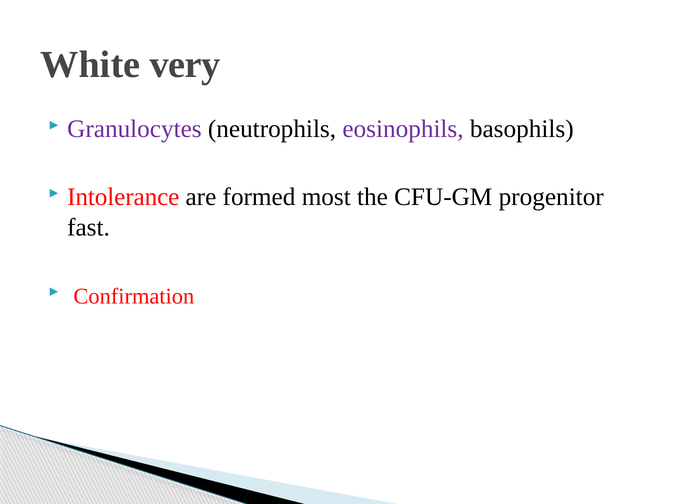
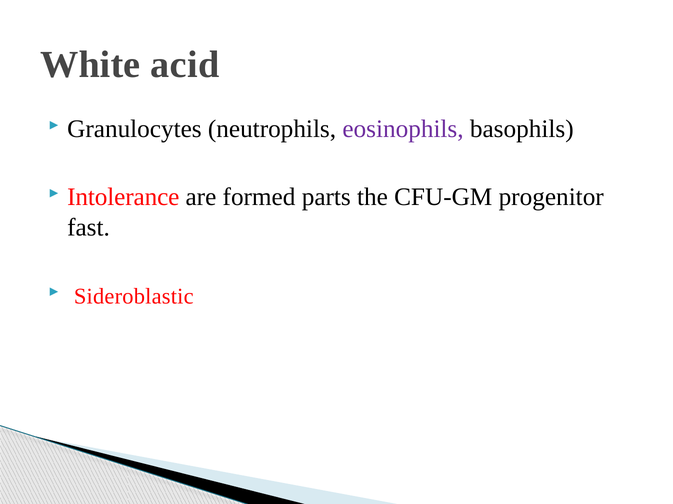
very: very -> acid (185, 65)
Granulocytes colour: purple -> black (134, 129)
most: most -> parts (326, 197)
Confirmation: Confirmation -> Sideroblastic (134, 297)
